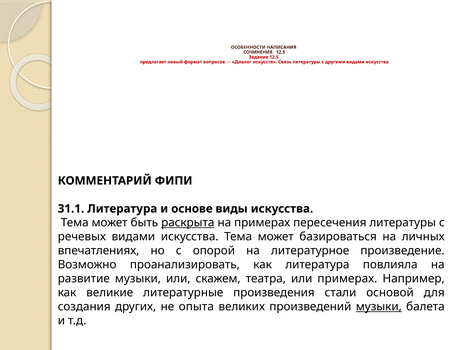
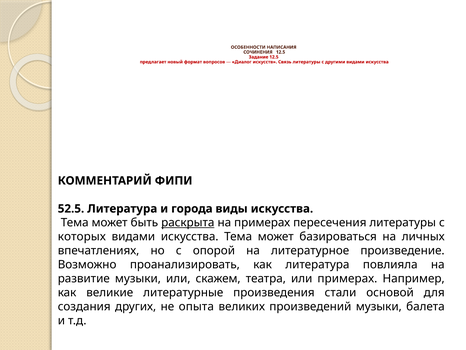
31.1: 31.1 -> 52.5 (71, 208)
основе: основе -> города (192, 208)
речевых: речевых -> которых (82, 236)
музыки underline: present -> none (379, 306)
